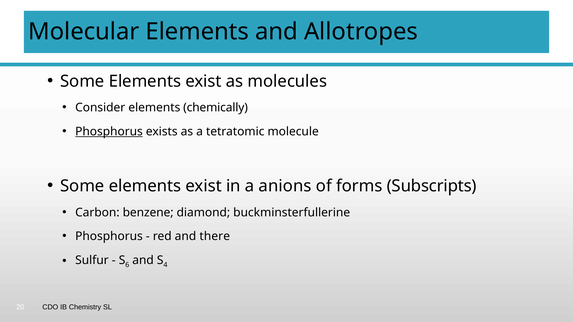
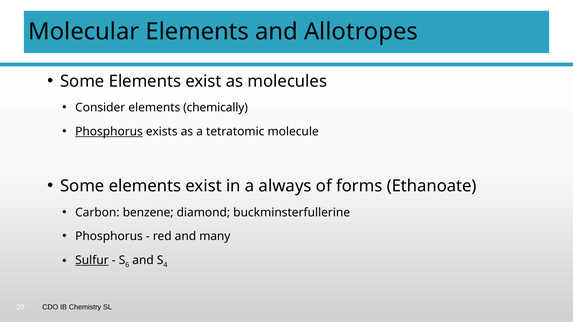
anions: anions -> always (285, 186)
Subscripts: Subscripts -> Ethanoate (432, 186)
there: there -> many (215, 236)
Sulfur underline: none -> present (92, 260)
